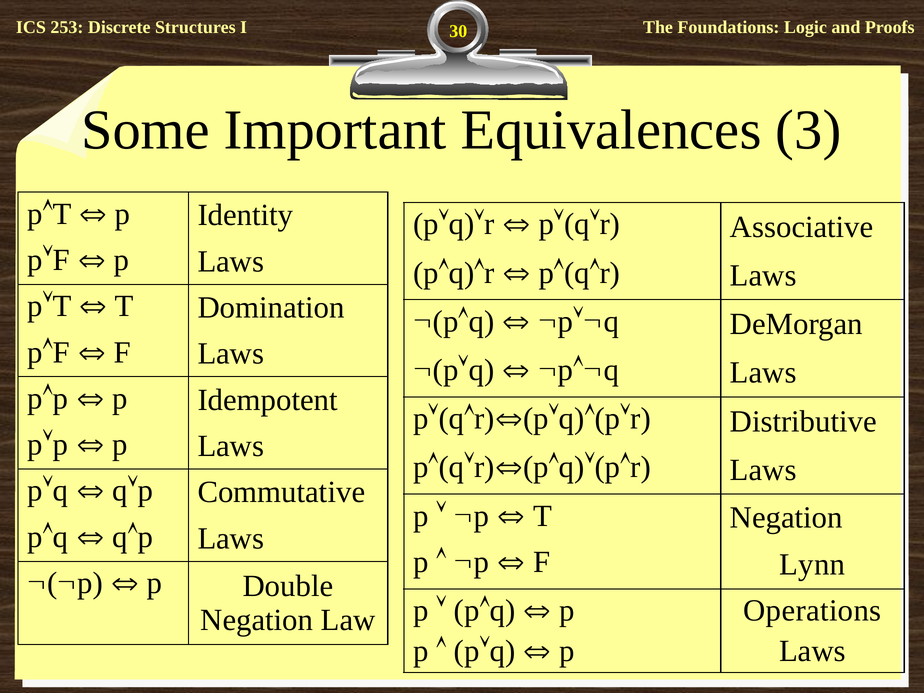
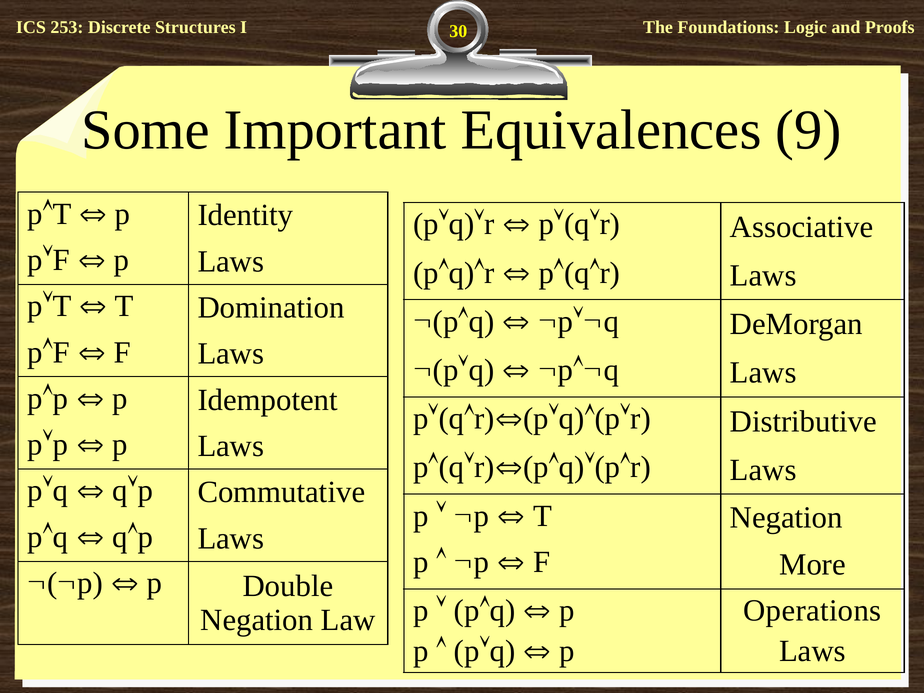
3: 3 -> 9 (808, 130)
Lynn: Lynn -> More (813, 565)
